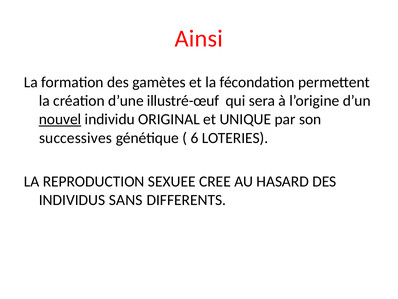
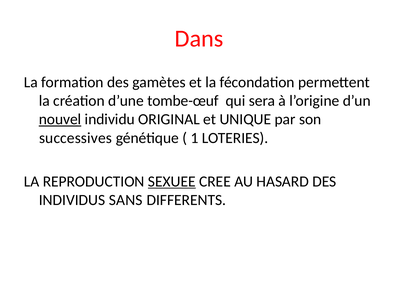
Ainsi: Ainsi -> Dans (199, 39)
illustré-œuf: illustré-œuf -> tombe-œuf (183, 101)
6: 6 -> 1 (194, 138)
SEXUEE underline: none -> present (172, 181)
